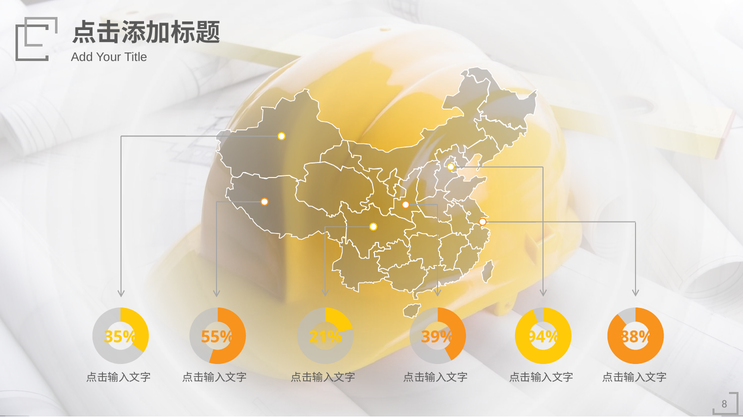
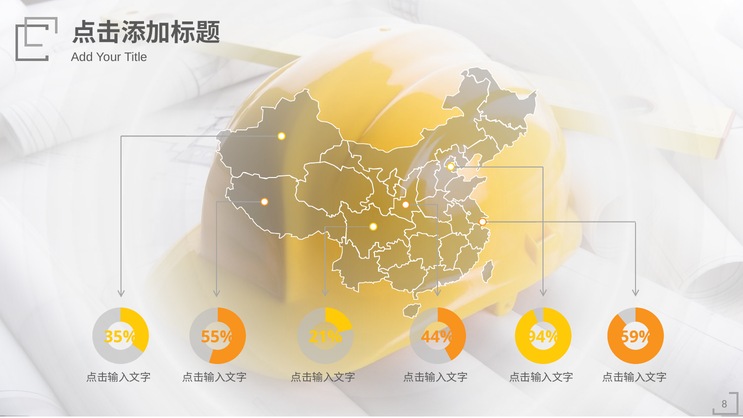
39%: 39% -> 44% (438, 337)
88%: 88% -> 59% (637, 337)
